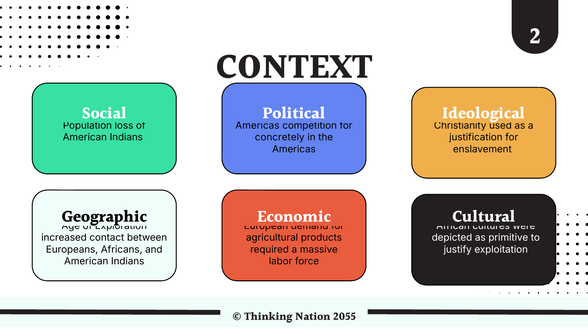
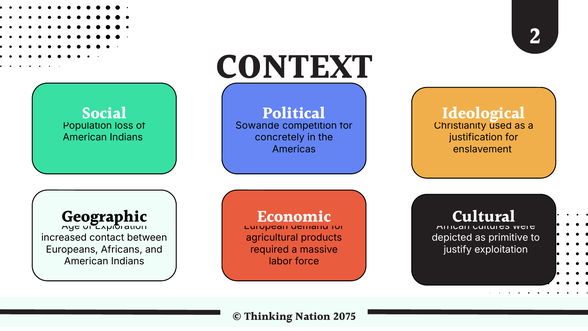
Americas: Americas -> Sowande (257, 125)
2055: 2055 -> 2075 (344, 317)
